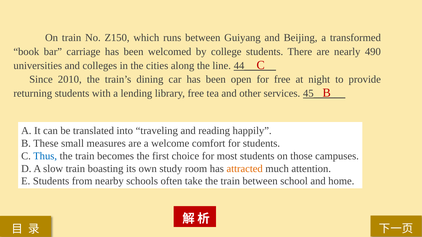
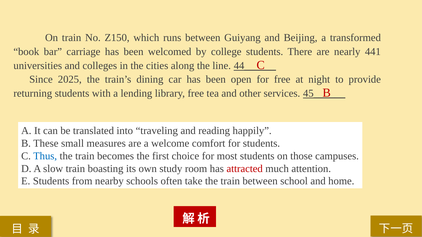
490: 490 -> 441 (373, 52)
2010: 2010 -> 2025 (70, 80)
attracted colour: orange -> red (245, 169)
